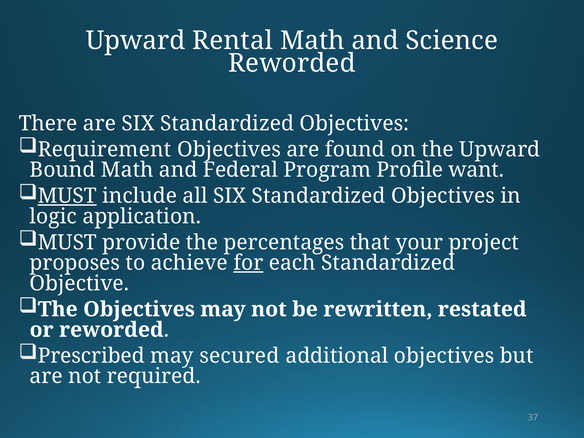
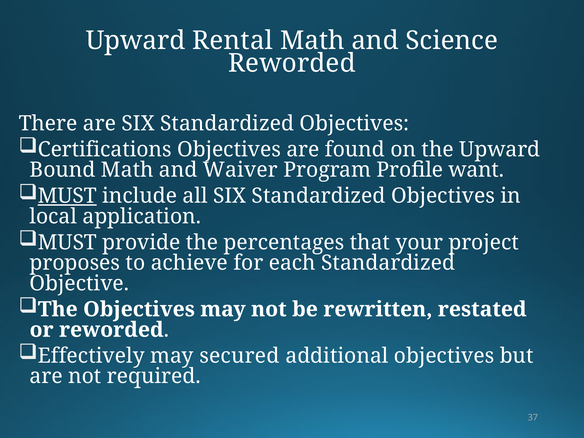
Requirement: Requirement -> Certifications (105, 150)
Federal: Federal -> Waiver (240, 170)
logic: logic -> local (53, 216)
for underline: present -> none (248, 263)
Prescribed: Prescribed -> Effectively (91, 356)
